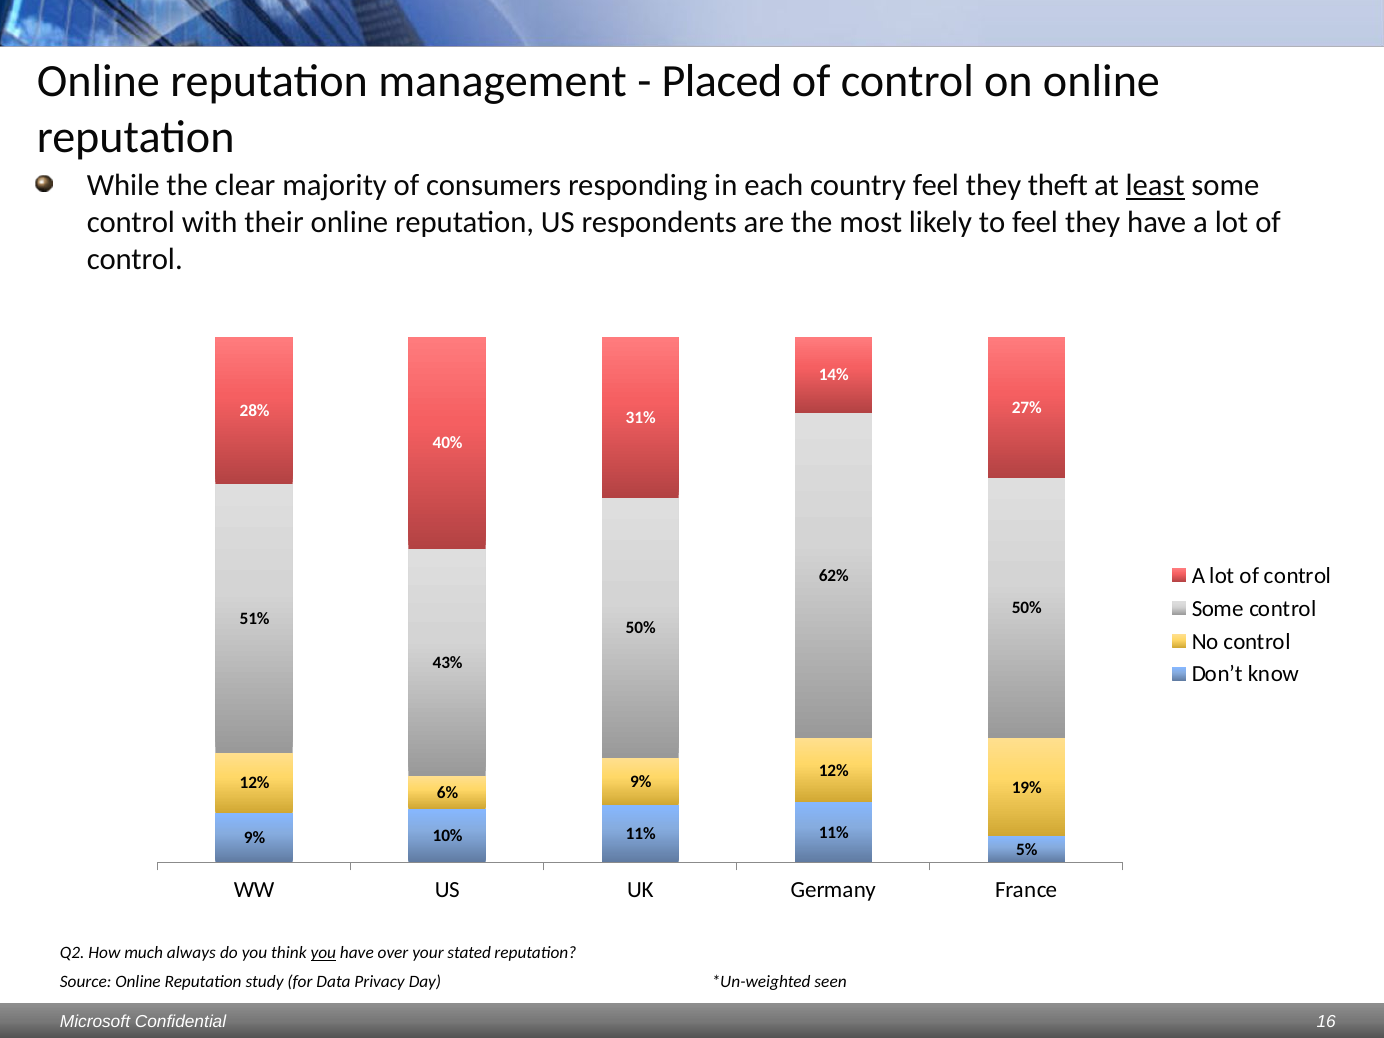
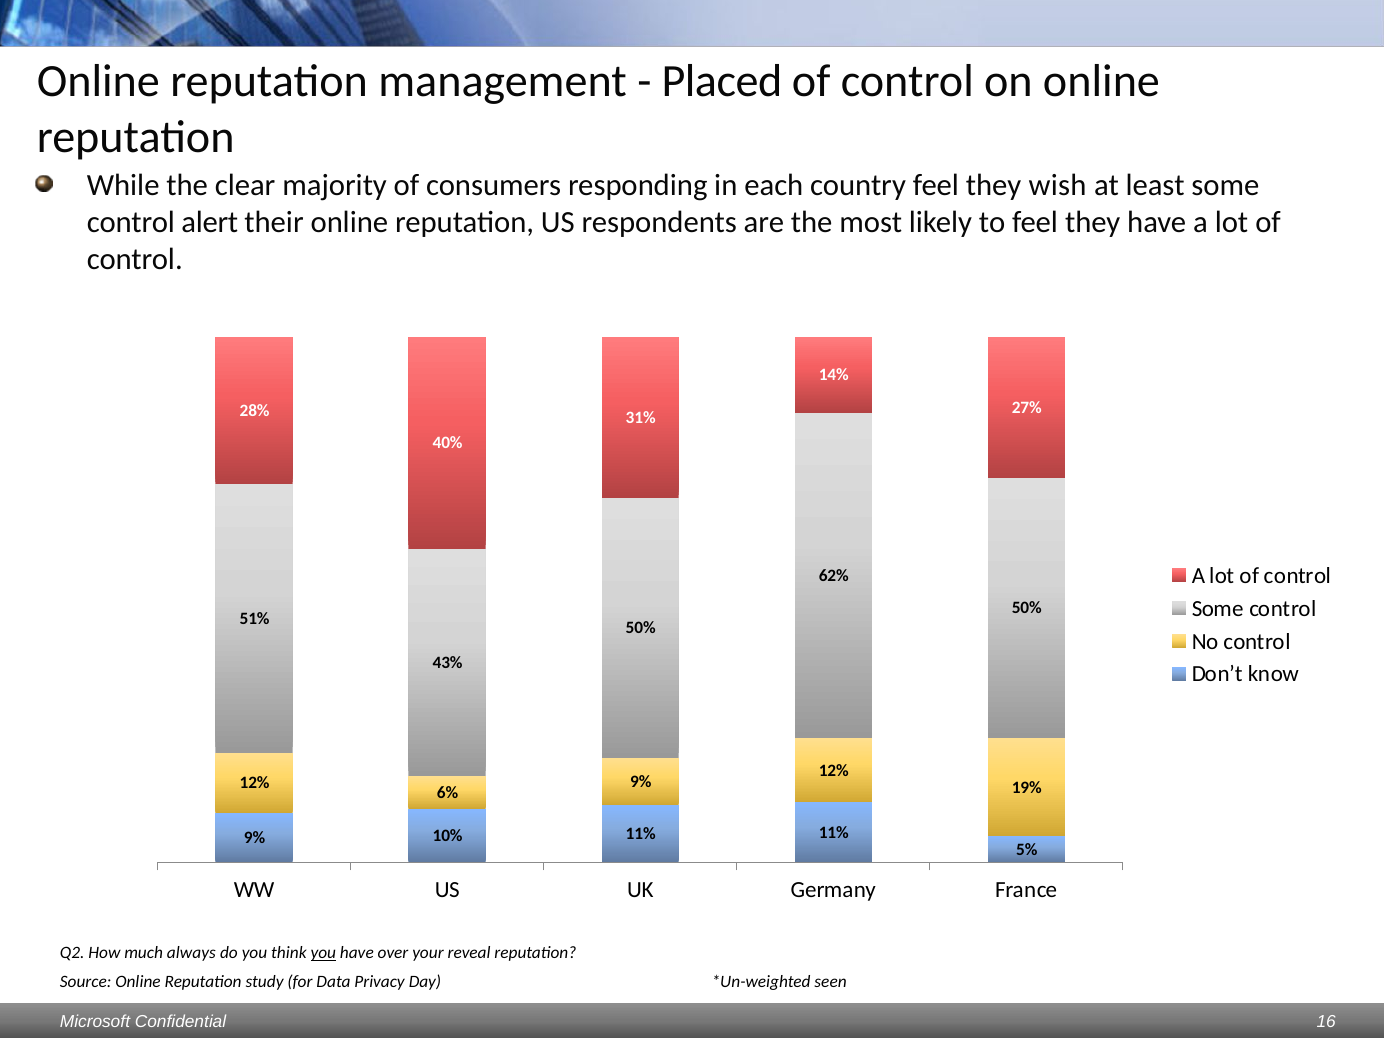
theft: theft -> wish (1058, 186)
least underline: present -> none (1155, 186)
with: with -> alert (210, 222)
stated: stated -> reveal (469, 953)
